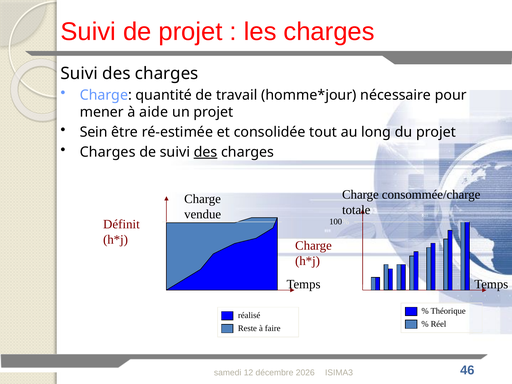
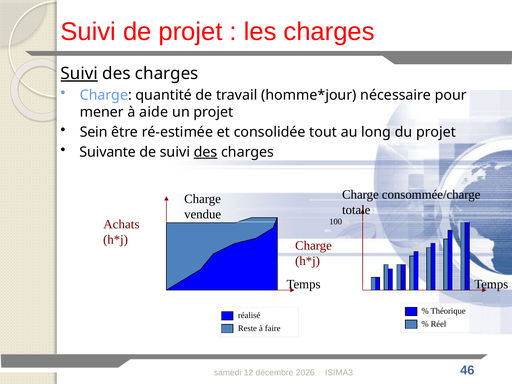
Suivi underline: none -> present (79, 74)
Charges: Charges -> Suivante (108, 152)
Définit: Définit -> Achats (121, 224)
